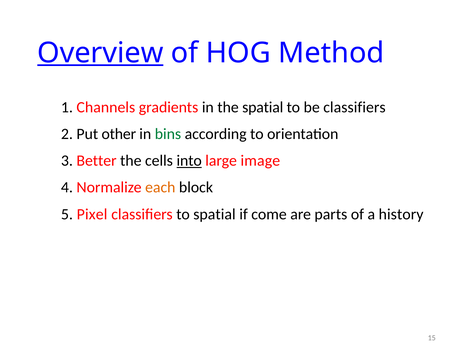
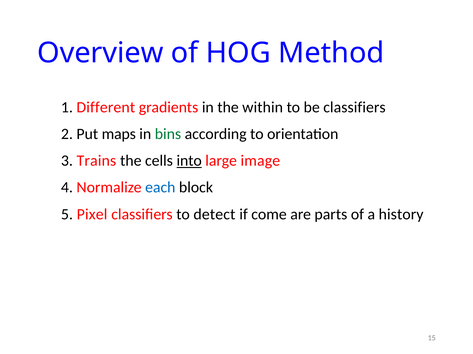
Overview underline: present -> none (100, 53)
Channels: Channels -> Different (106, 107)
the spatial: spatial -> within (263, 107)
other: other -> maps (119, 134)
Better: Better -> Trains (96, 161)
each colour: orange -> blue (160, 188)
to spatial: spatial -> detect (214, 215)
